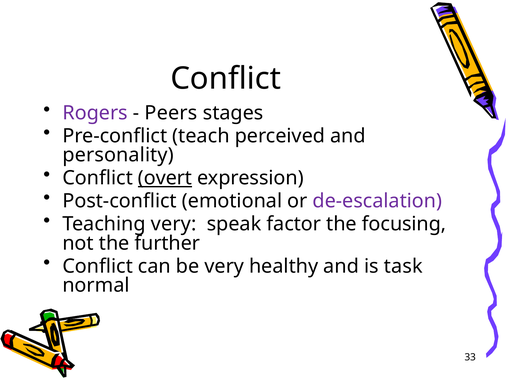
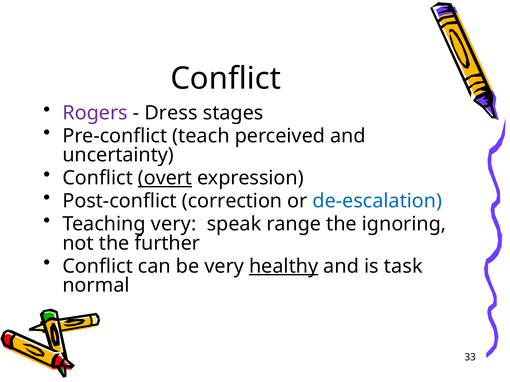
Peers: Peers -> Dress (171, 113)
personality: personality -> uncertainty (118, 155)
emotional: emotional -> correction (232, 201)
de-escalation colour: purple -> blue (377, 201)
factor: factor -> range (294, 224)
focusing: focusing -> ignoring (404, 224)
healthy underline: none -> present (284, 267)
